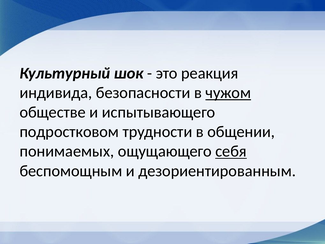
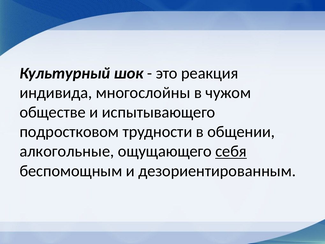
безопасности: безопасности -> многослойны (143, 93)
чужом underline: present -> none (228, 93)
понимаемых: понимаемых -> алкогольные (67, 151)
